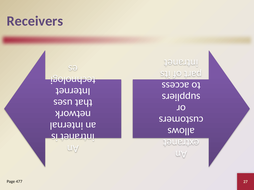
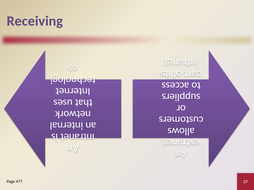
Receivers: Receivers -> Receiving (35, 21)
